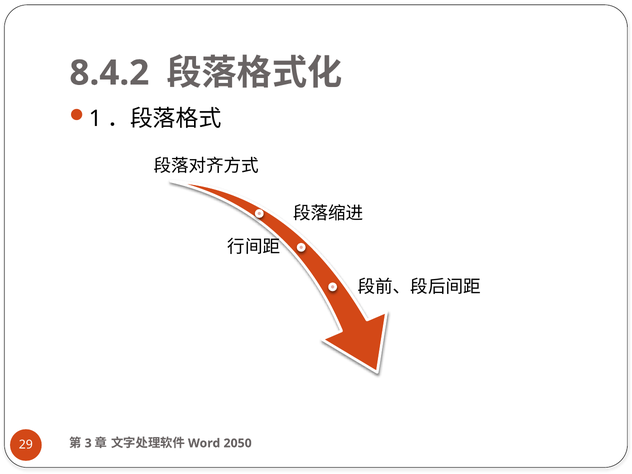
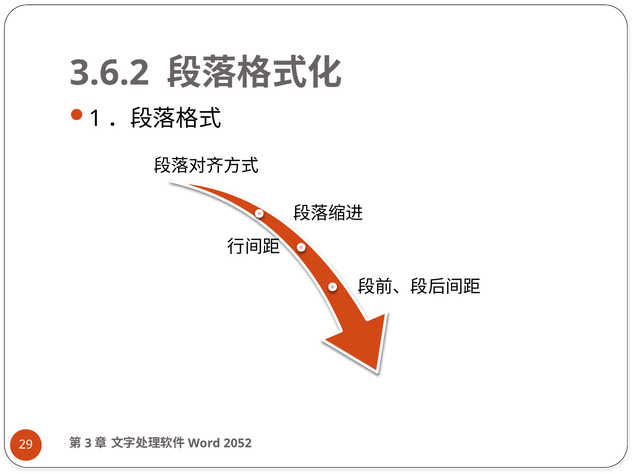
8.4.2: 8.4.2 -> 3.6.2 (109, 73)
2050: 2050 -> 2052 (238, 443)
